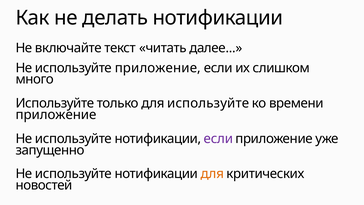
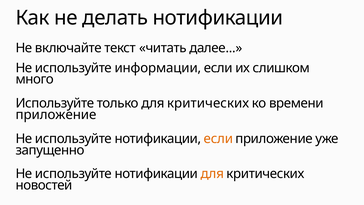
используйте приложение: приложение -> информации (158, 68)
только для используйте: используйте -> критических (208, 103)
если colour: purple -> orange (218, 139)
